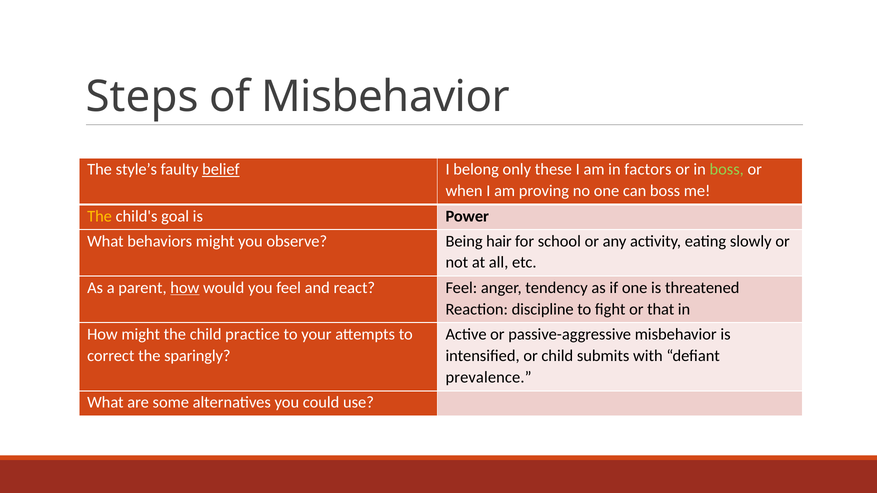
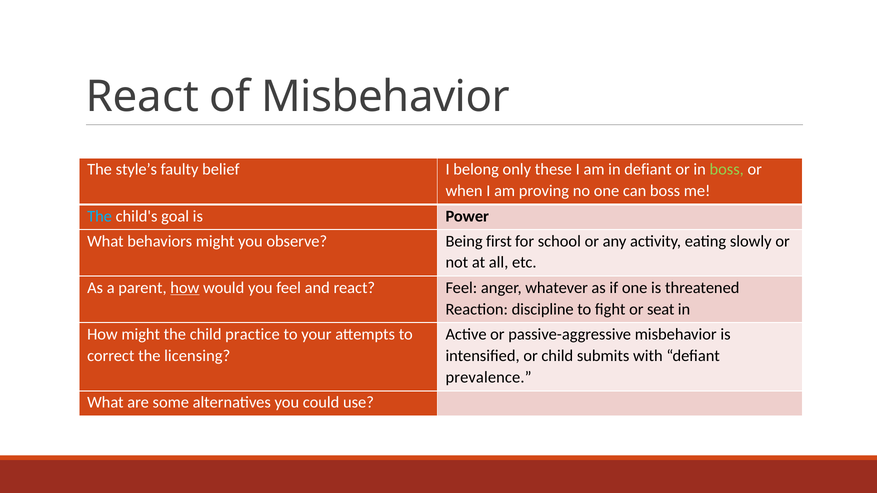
Steps: Steps -> React (142, 97)
belief underline: present -> none (221, 170)
in factors: factors -> defiant (648, 170)
The colour: yellow -> light blue (100, 216)
hair: hair -> first (499, 241)
tendency: tendency -> whatever (557, 288)
that: that -> seat (661, 309)
sparingly: sparingly -> licensing (197, 356)
